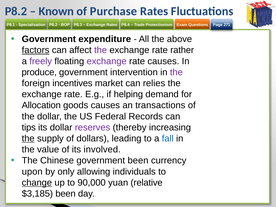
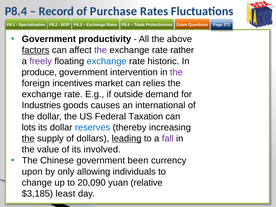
P8.2: P8.2 -> P8.4 (16, 11)
Known: Known -> Record (56, 11)
expenditure: expenditure -> productivity (105, 39)
exchange colour: purple -> blue (107, 61)
rate causes: causes -> historic (163, 61)
helping: helping -> outside (128, 94)
Allocation: Allocation -> Industries (41, 105)
transactions: transactions -> international (160, 105)
Records: Records -> Taxation (146, 116)
tips: tips -> lots (29, 127)
reserves colour: purple -> blue (93, 127)
leading underline: none -> present (127, 138)
fall colour: blue -> purple (168, 138)
change underline: present -> none (37, 183)
90,000: 90,000 -> 20,090 (92, 183)
$3,185 been: been -> least (65, 194)
